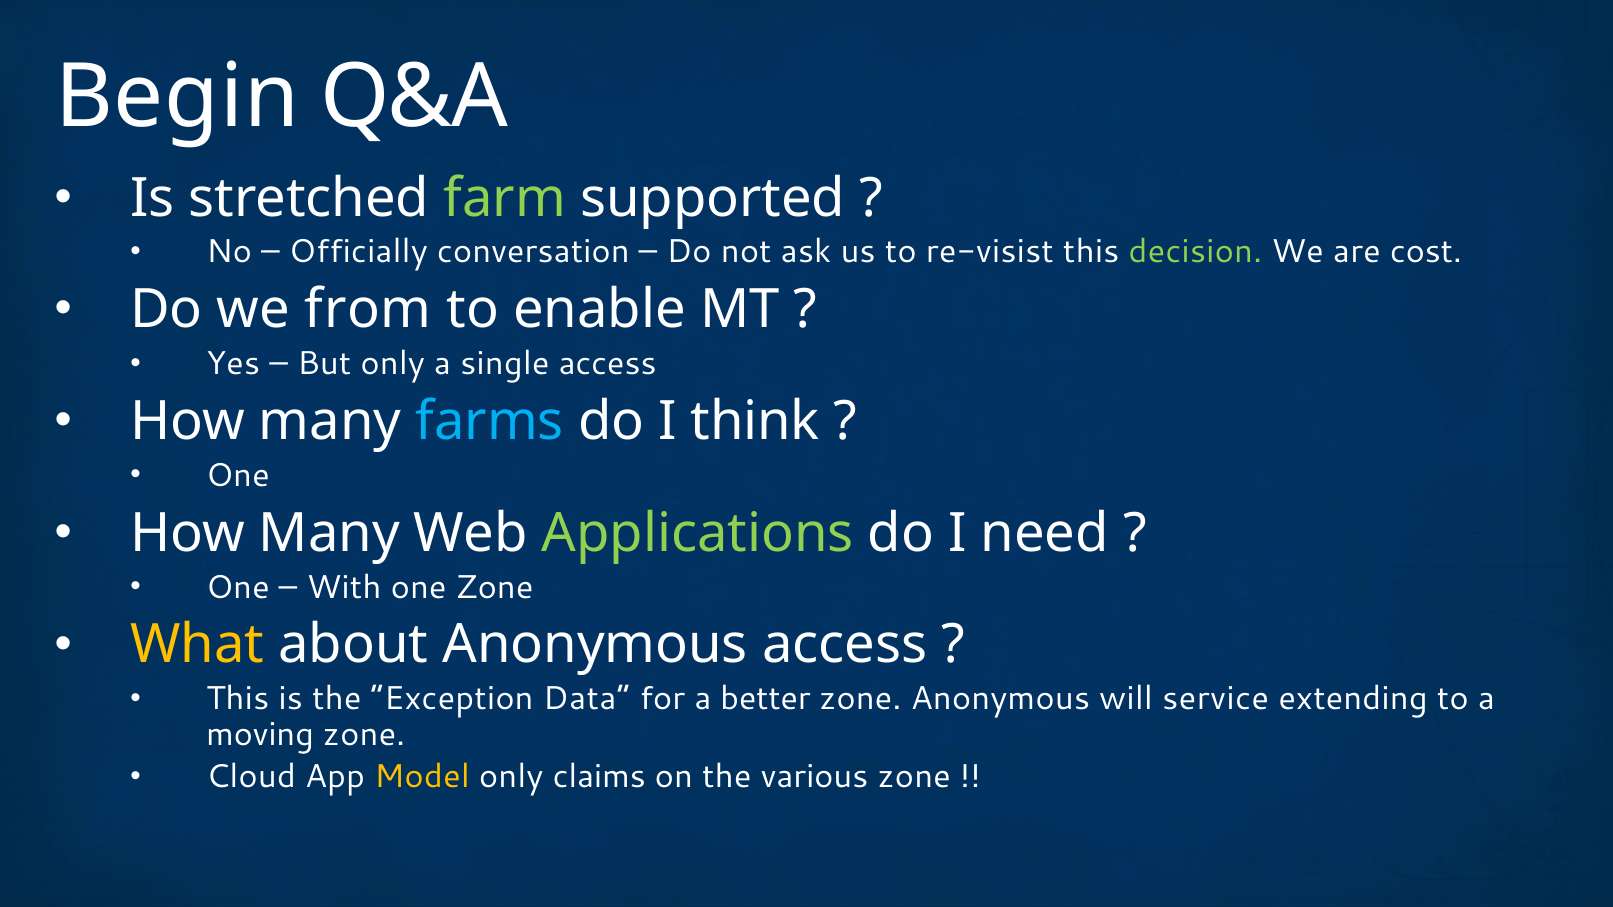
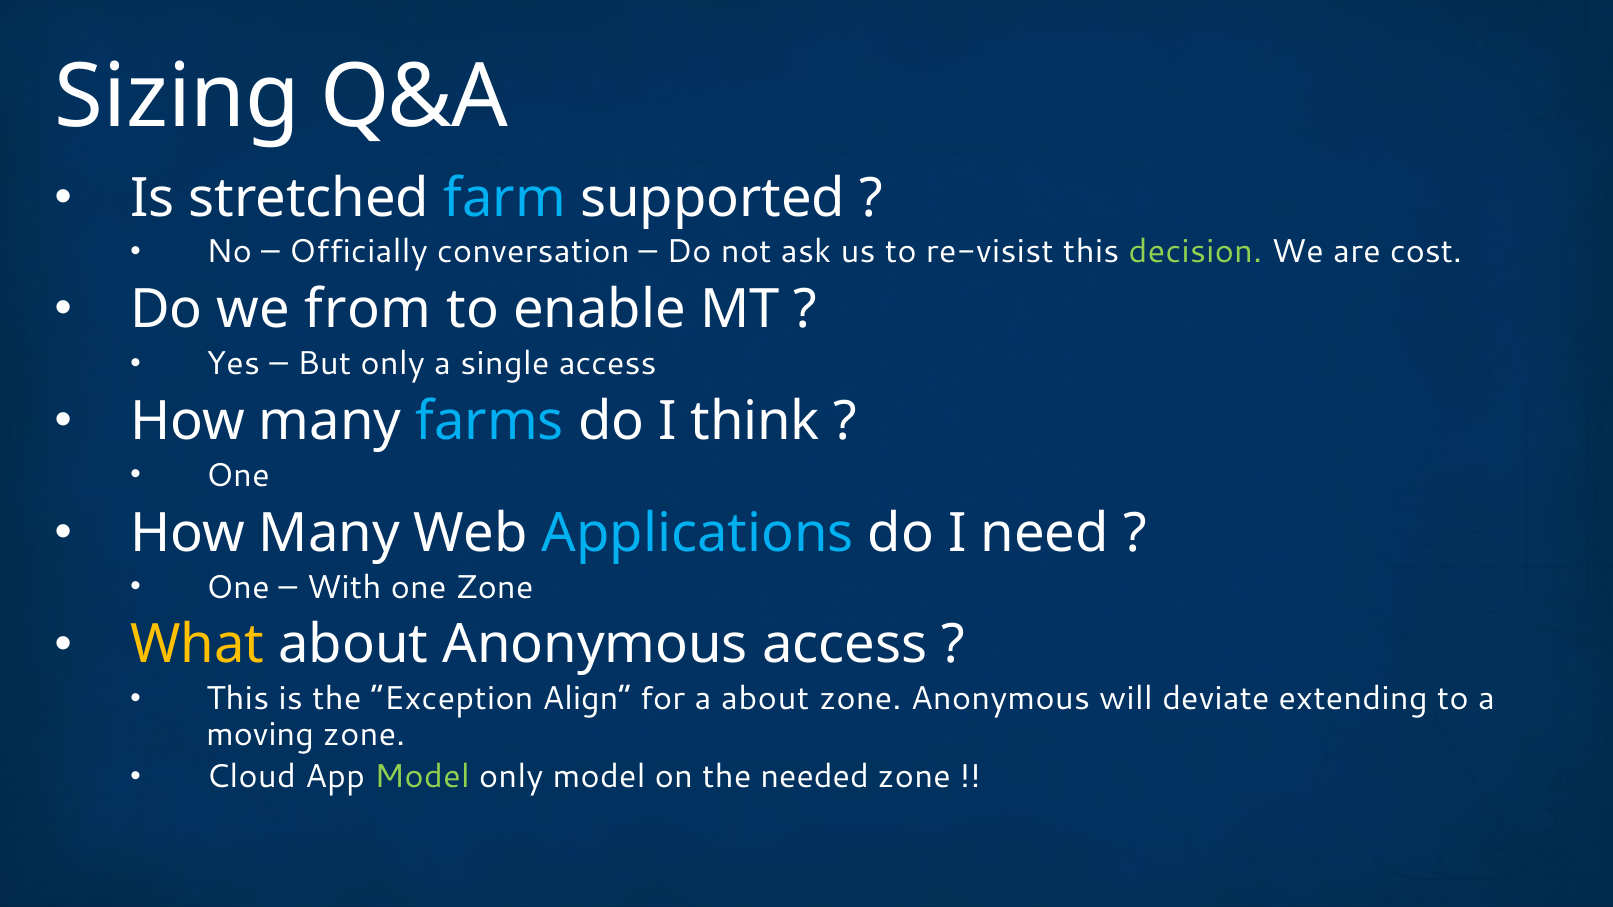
Begin: Begin -> Sizing (178, 98)
farm colour: light green -> light blue (505, 198)
Applications colour: light green -> light blue (698, 533)
Data: Data -> Align (587, 699)
a better: better -> about (765, 699)
service: service -> deviate (1216, 699)
Model colour: yellow -> light green (422, 777)
only claims: claims -> model (599, 777)
various: various -> needed (815, 777)
